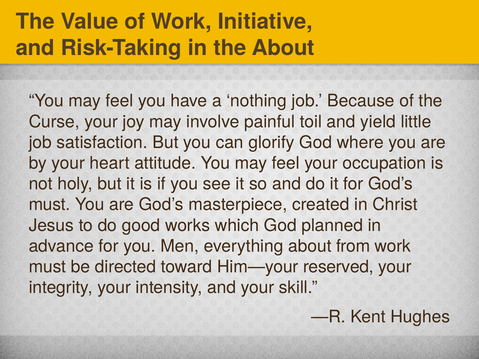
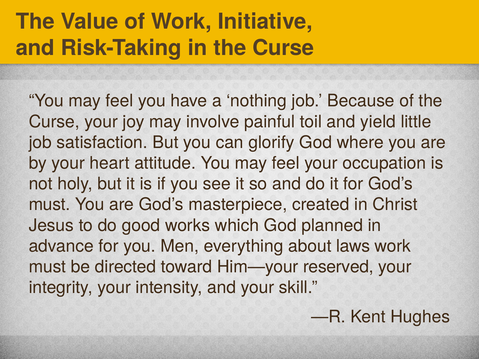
in the About: About -> Curse (283, 48)
from: from -> laws (353, 246)
